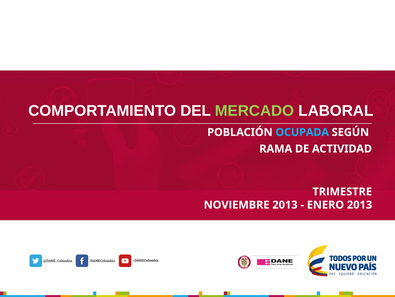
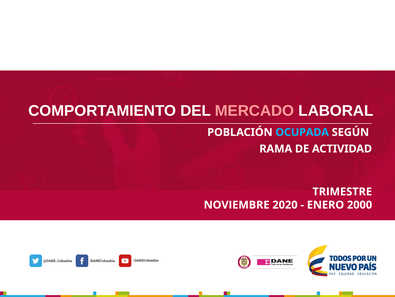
MERCADO colour: light green -> pink (255, 111)
NOVIEMBRE 2013: 2013 -> 2020 (285, 204)
ENERO 2013: 2013 -> 2000 (360, 204)
